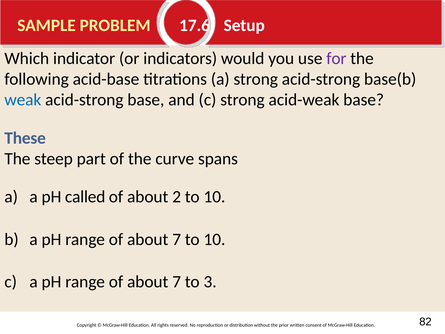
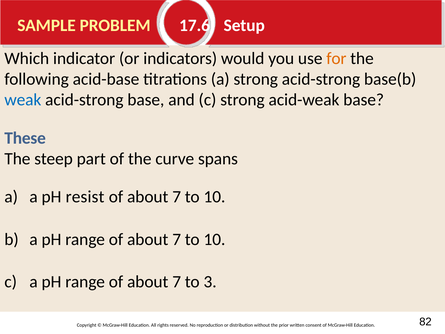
for colour: purple -> orange (336, 58)
called: called -> resist (85, 197)
2: 2 -> 7 (177, 197)
